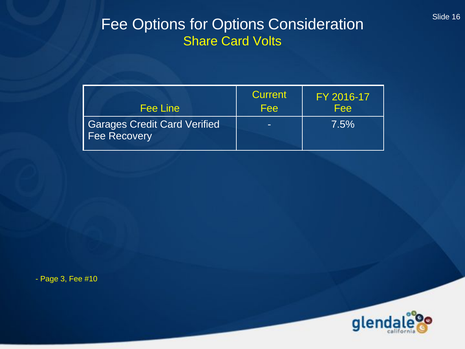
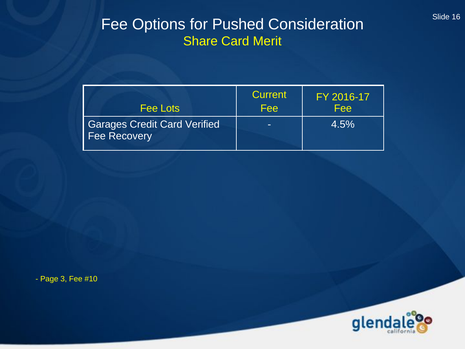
for Options: Options -> Pushed (238, 24)
Volts: Volts -> Merit (267, 41)
Line: Line -> Lots (170, 108)
7.5%: 7.5% -> 4.5% (343, 124)
